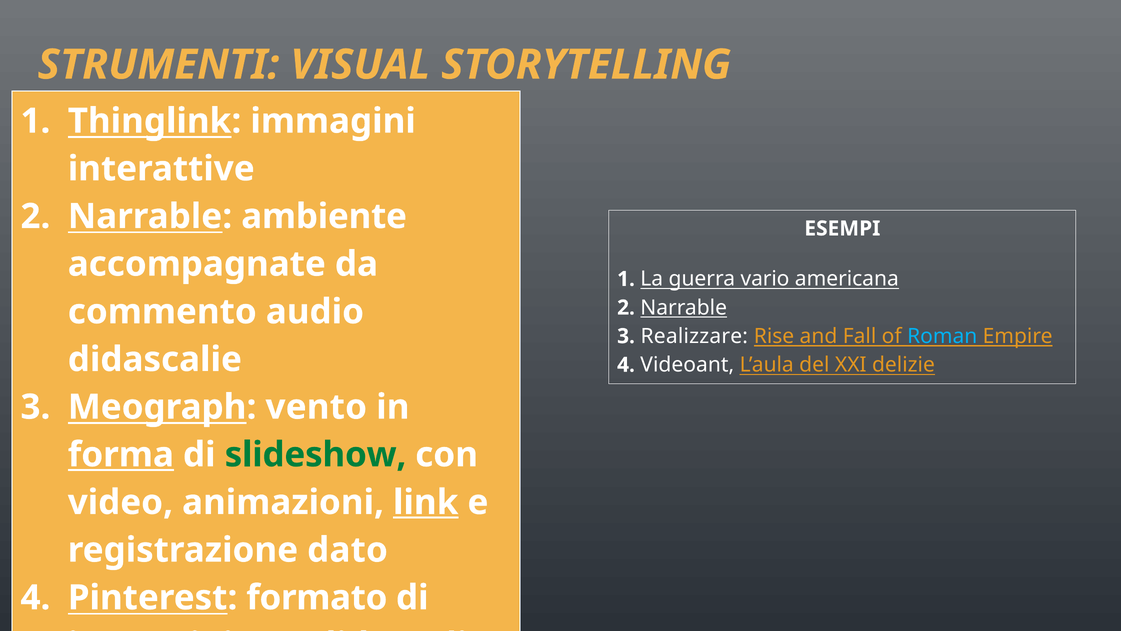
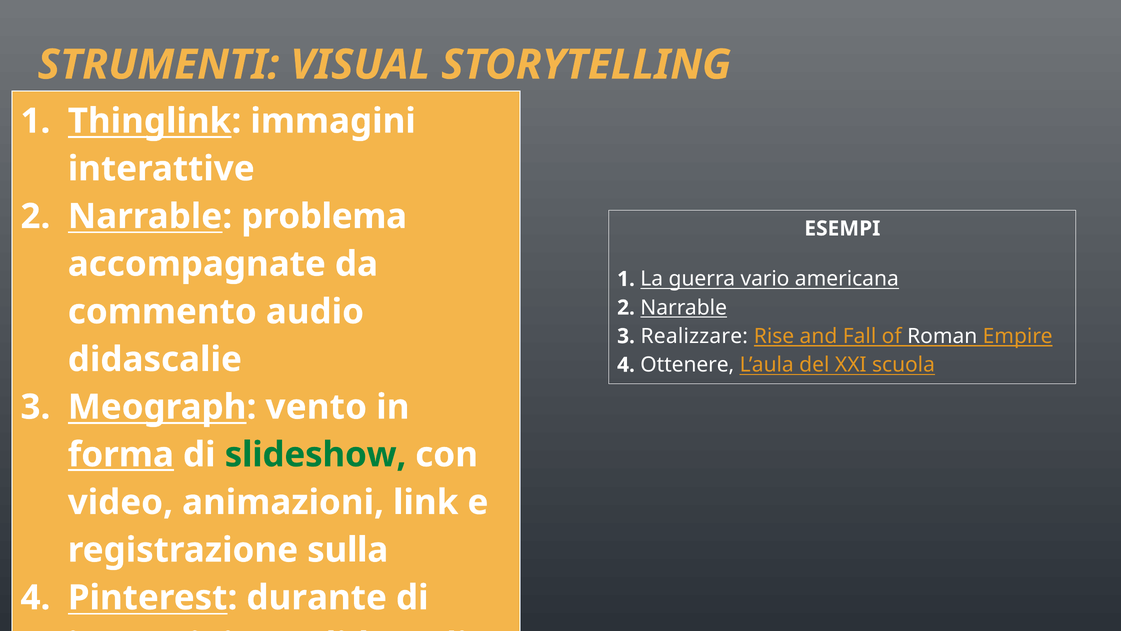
ambiente: ambiente -> problema (324, 216)
Roman colour: light blue -> white (942, 336)
Videoant: Videoant -> Ottenere (687, 365)
delizie: delizie -> scuola (903, 365)
link underline: present -> none (426, 502)
dato: dato -> sulla (348, 550)
formato: formato -> durante (317, 597)
